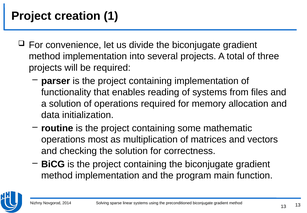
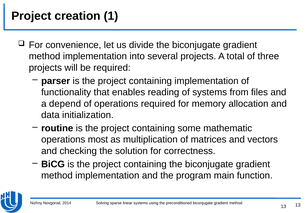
a solution: solution -> depend (65, 103)
